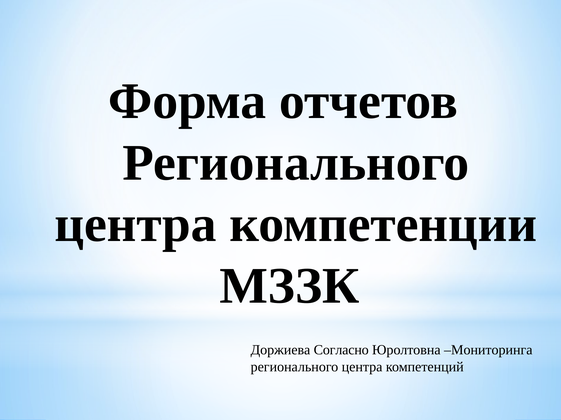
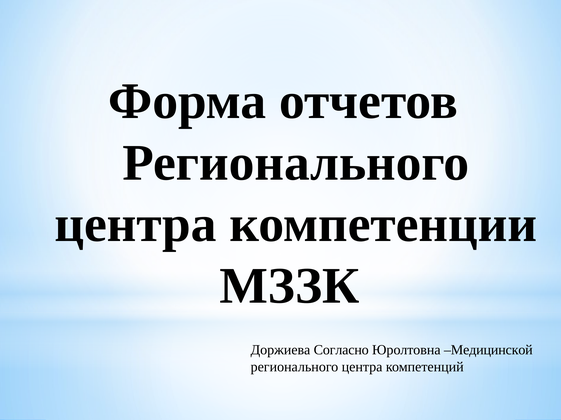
Мониторинга: Мониторинга -> Медицинской (488, 351)
